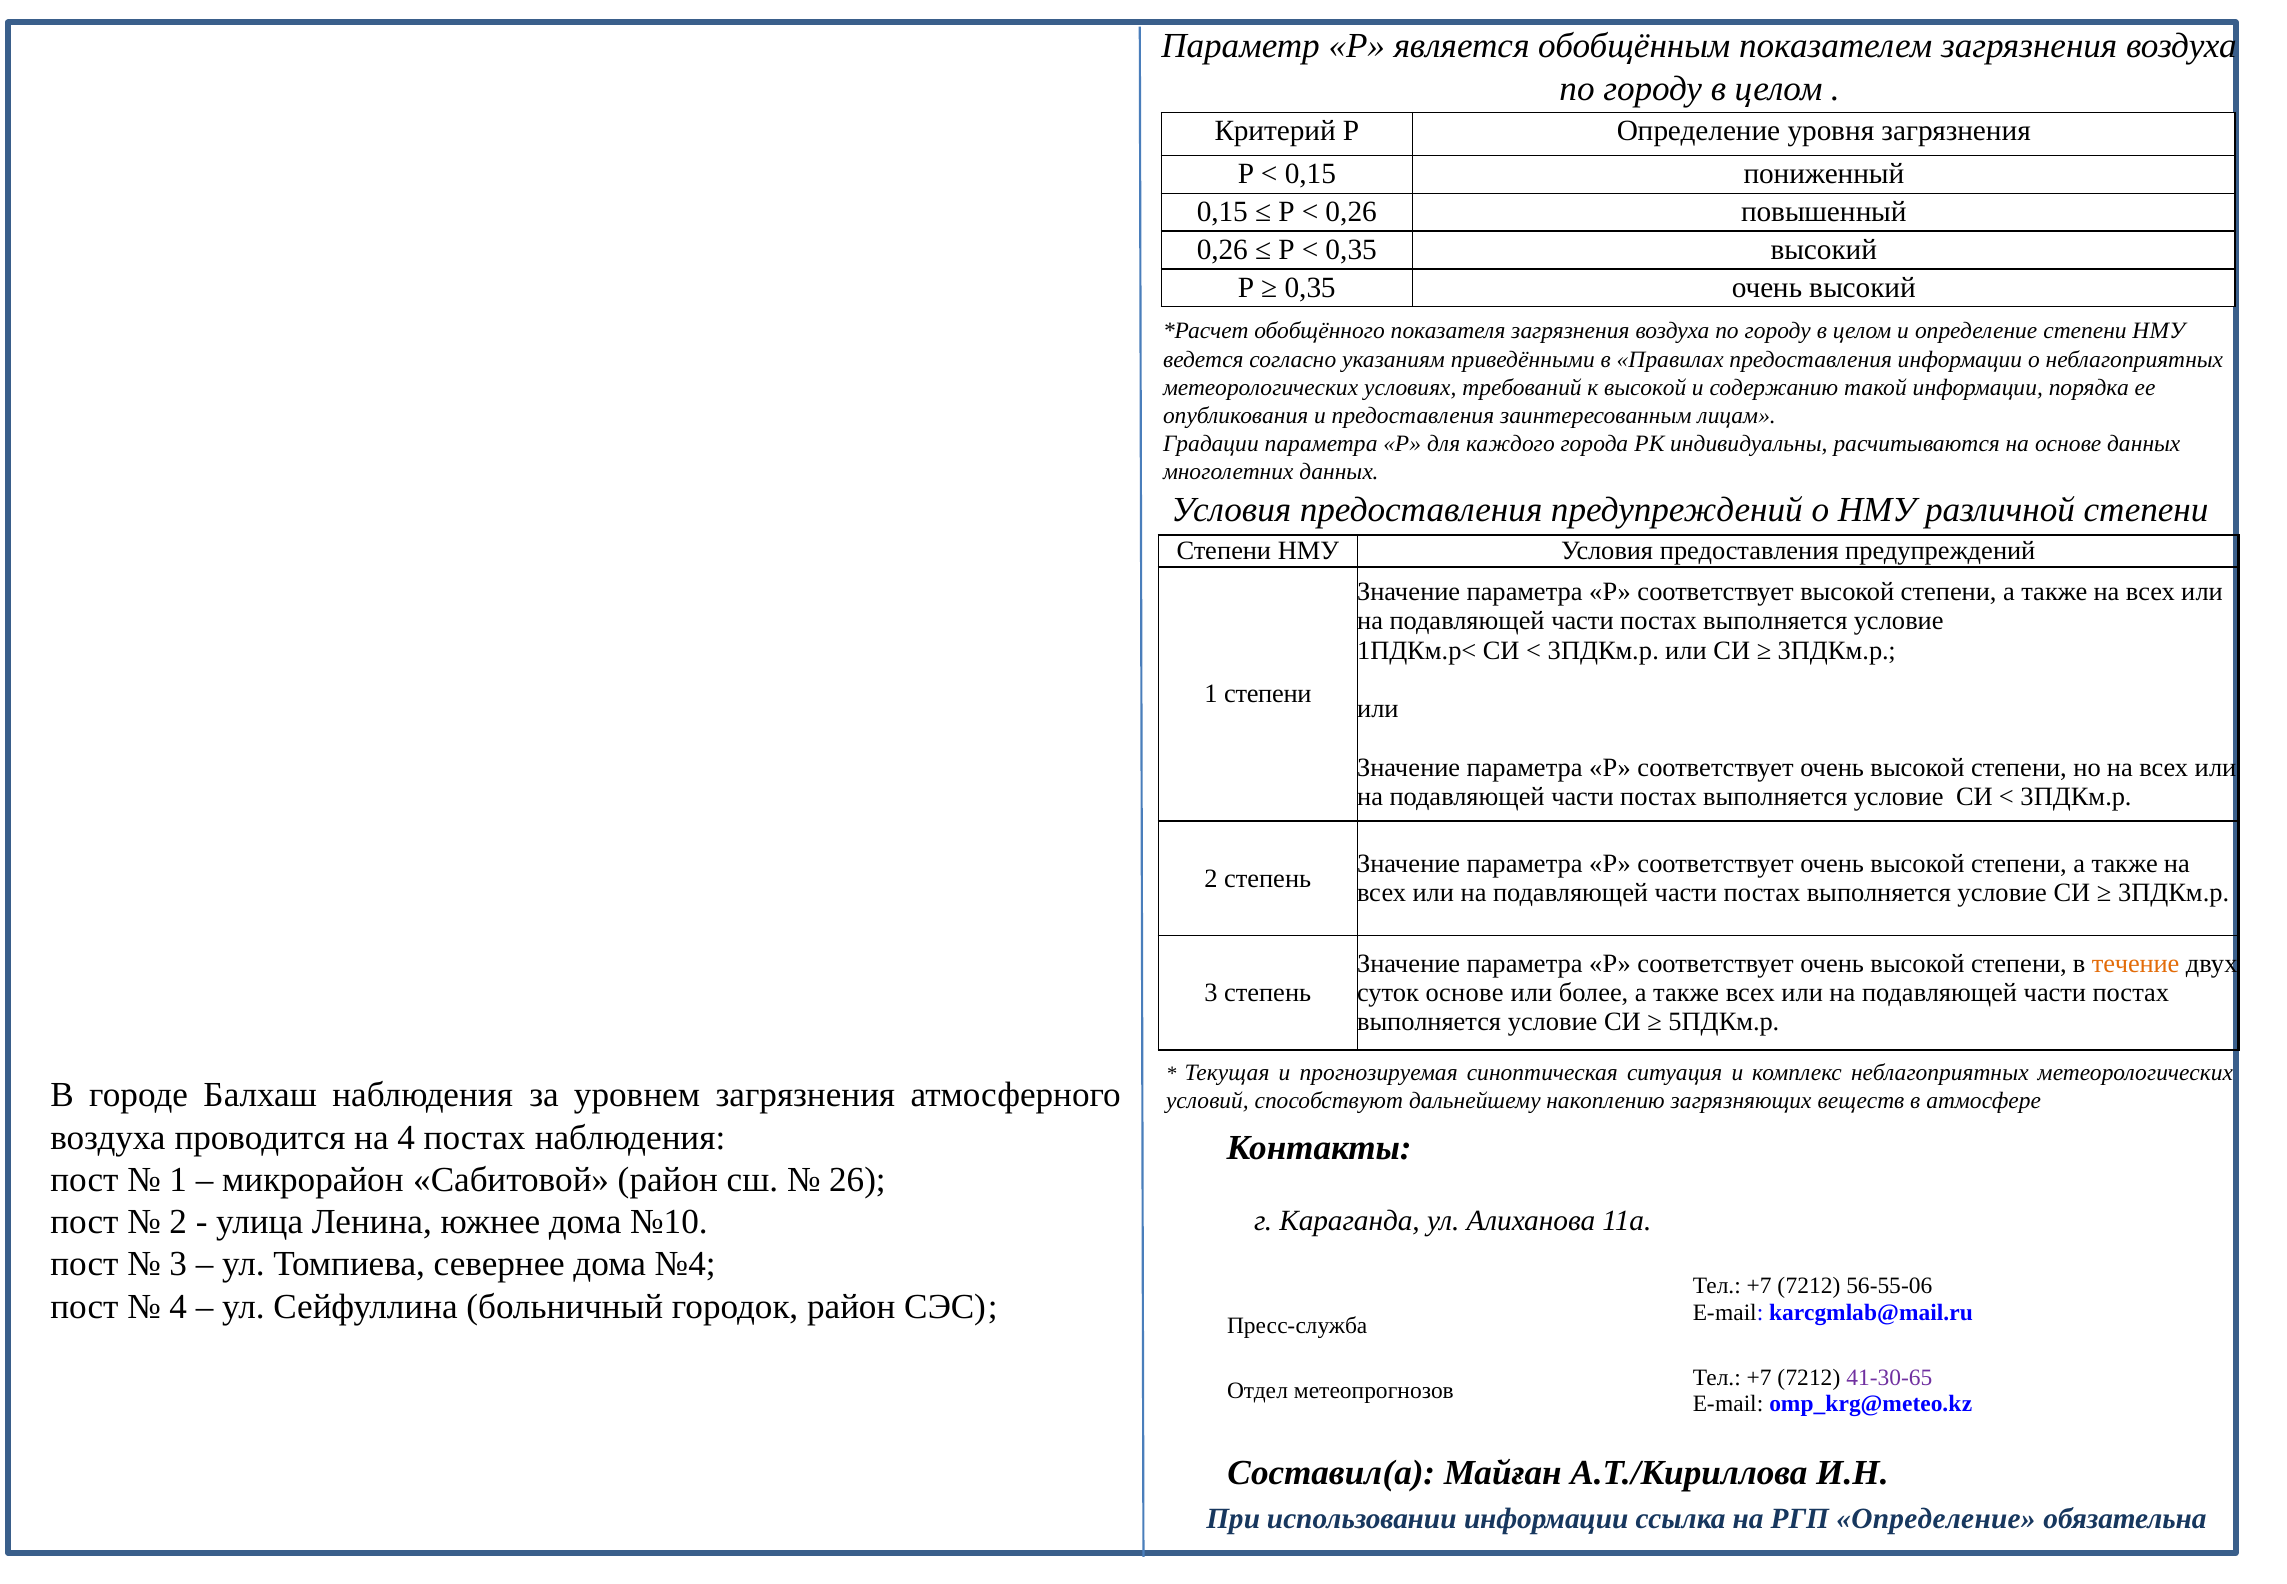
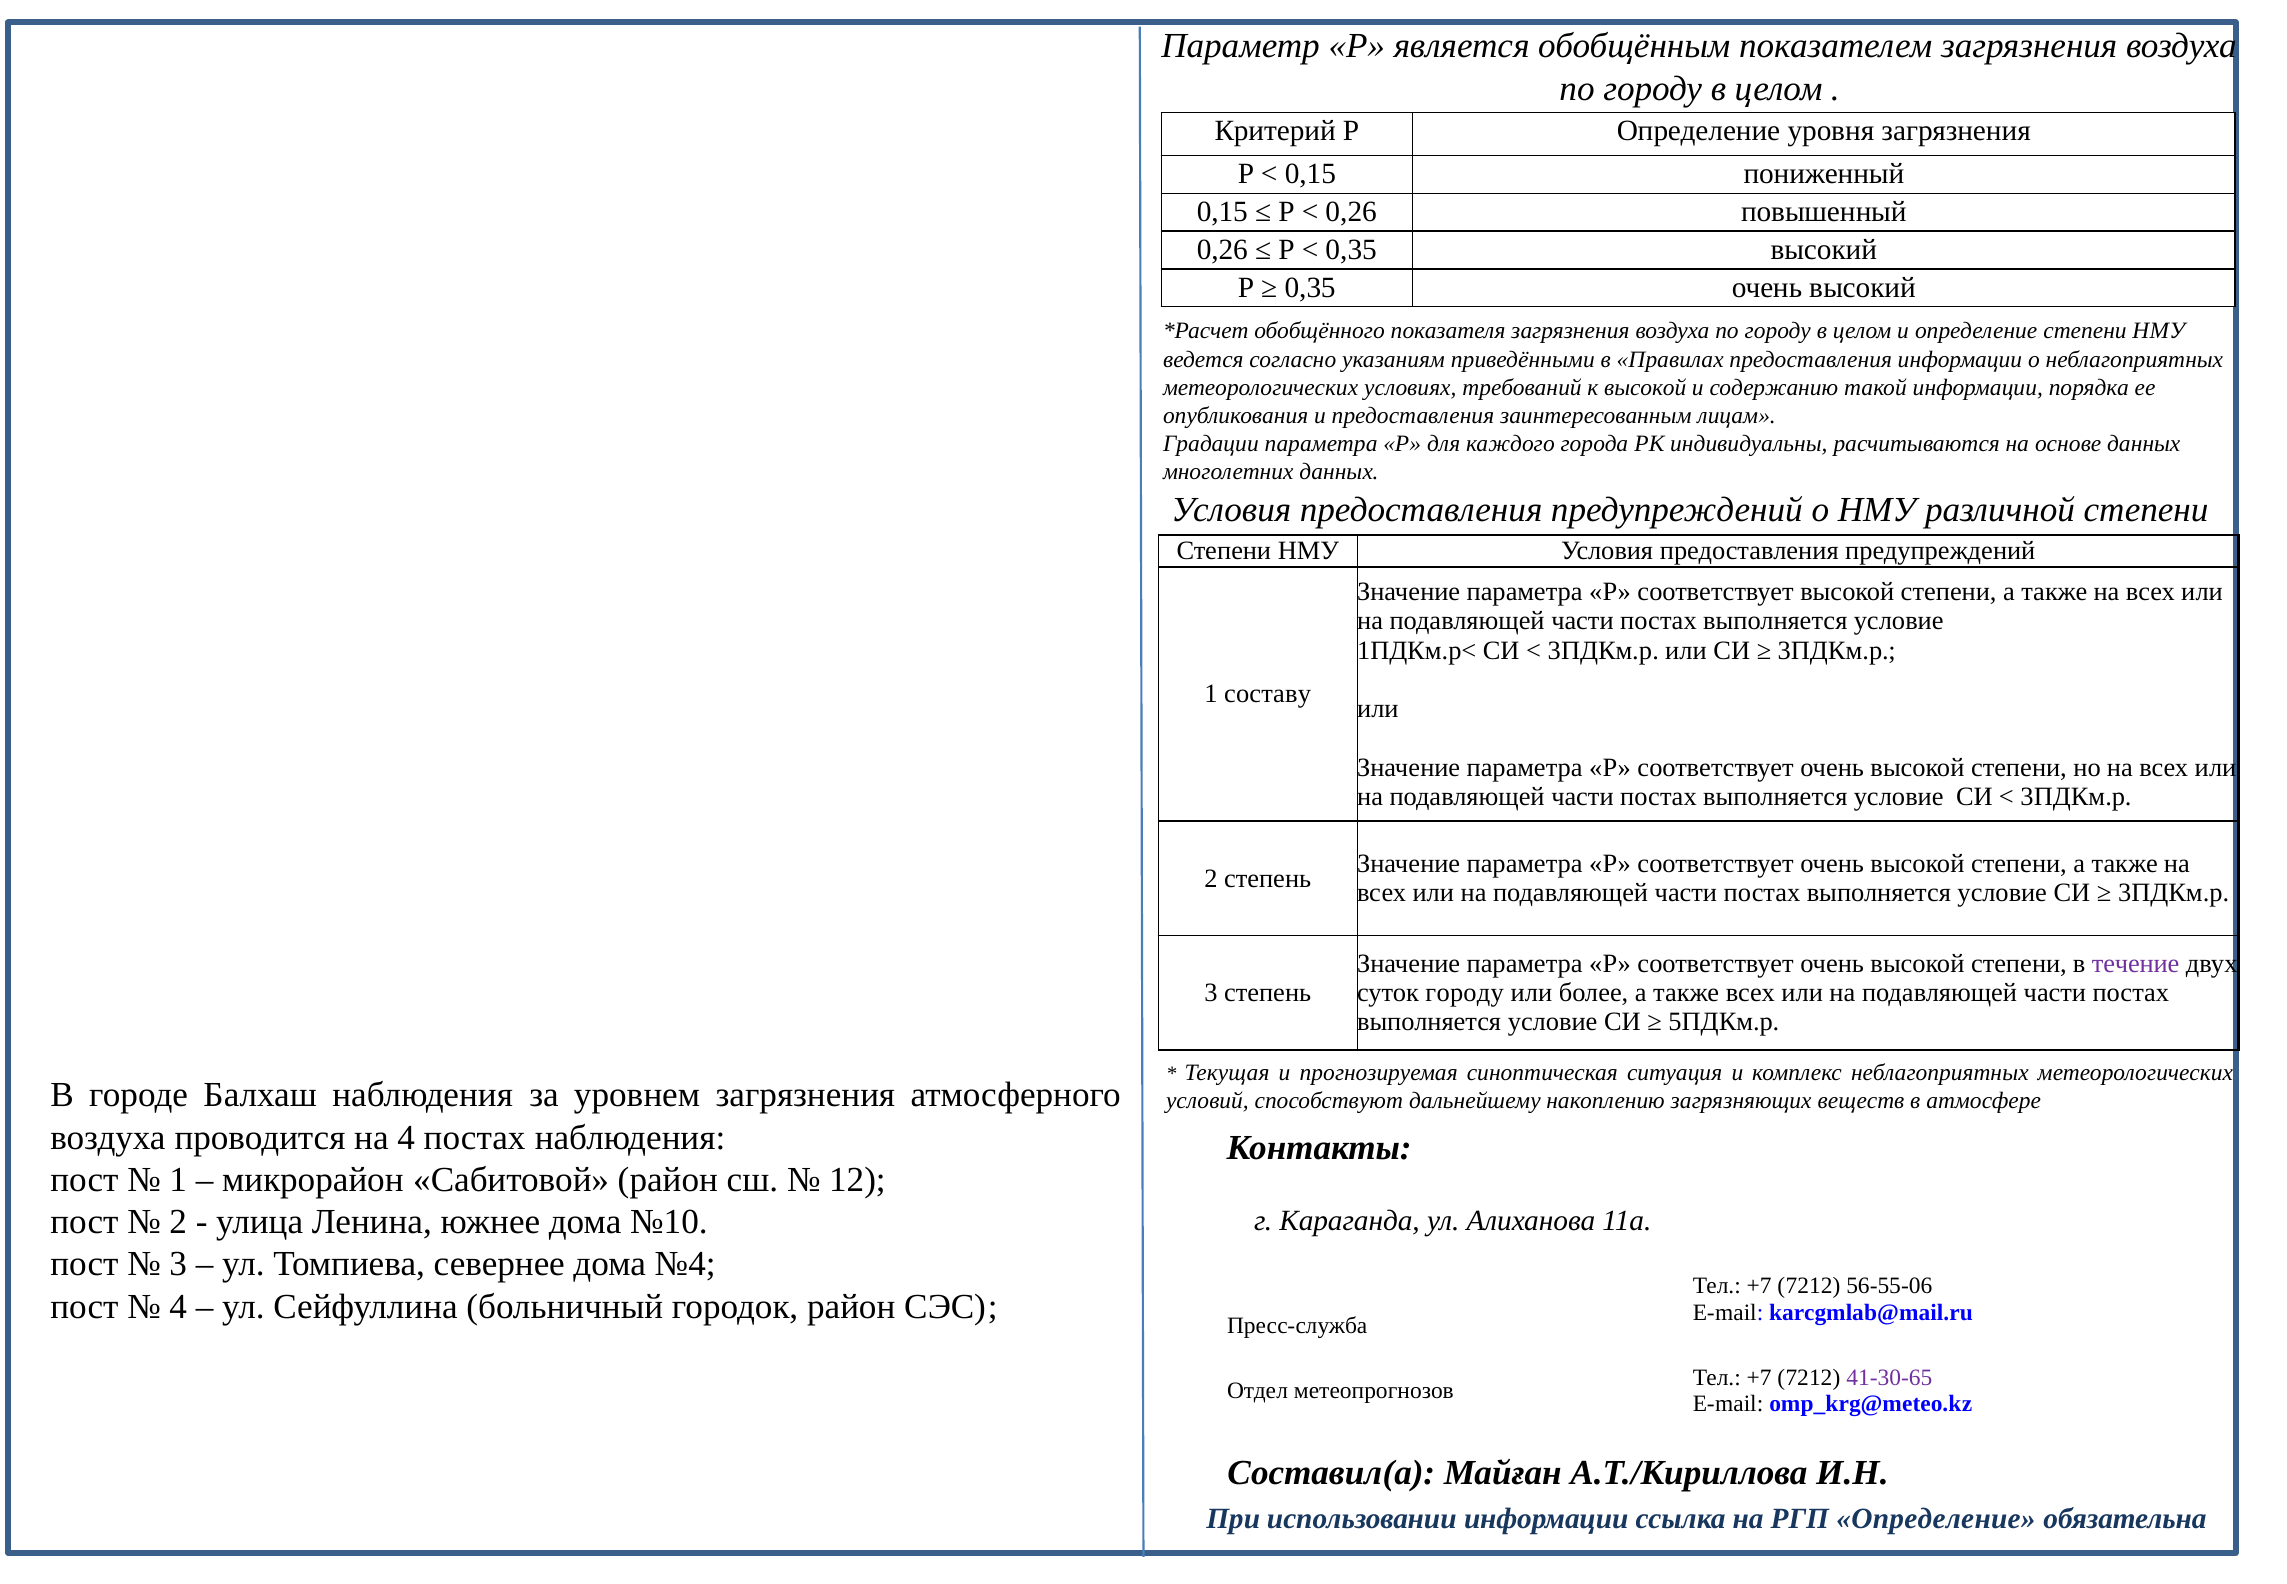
1 степени: степени -> составу (1268, 694)
течение colour: orange -> purple (2136, 963)
суток основе: основе -> городу (1465, 993)
26: 26 -> 12 (857, 1179)
